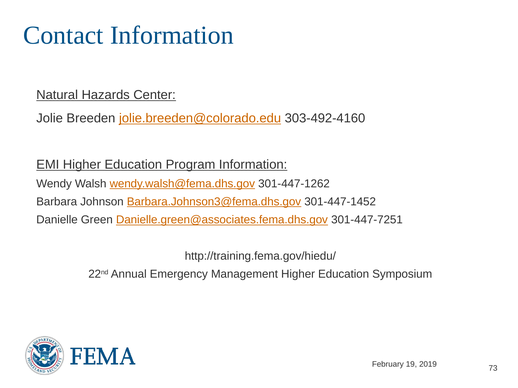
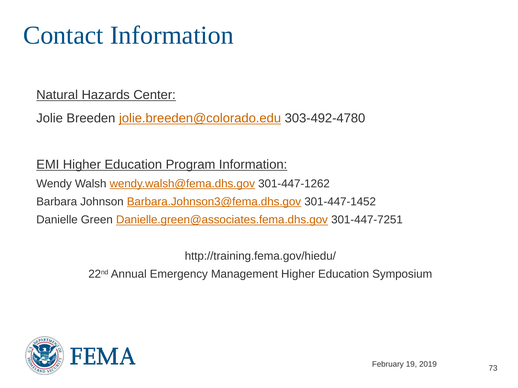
303-492-4160: 303-492-4160 -> 303-492-4780 (325, 118)
